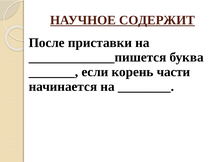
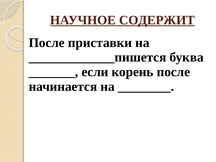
корень части: части -> после (173, 72)
